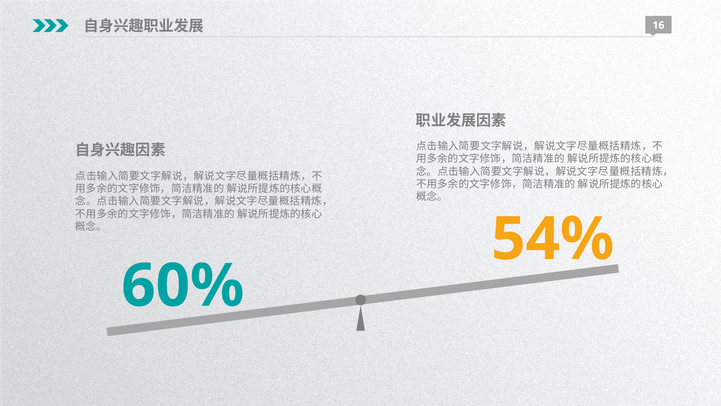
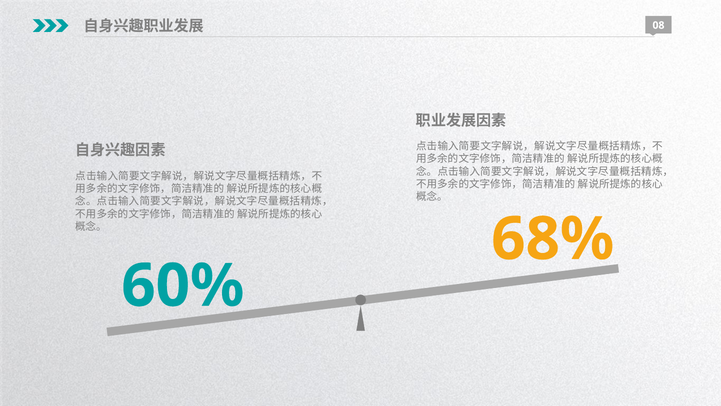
16: 16 -> 08 (658, 25)
54%: 54% -> 68% (553, 239)
